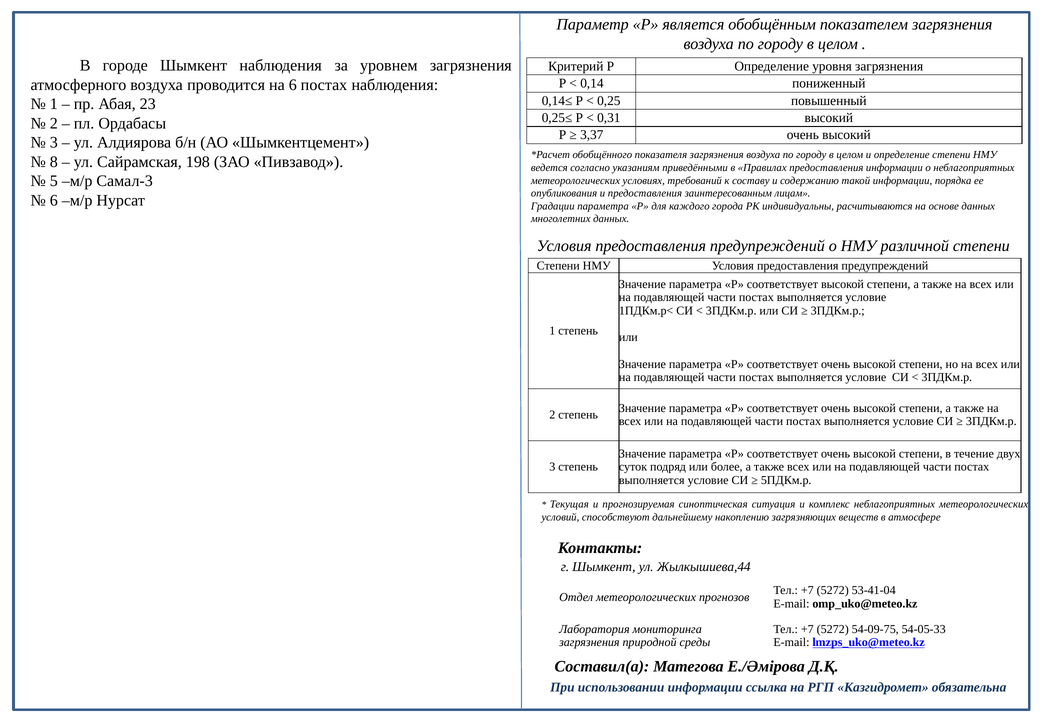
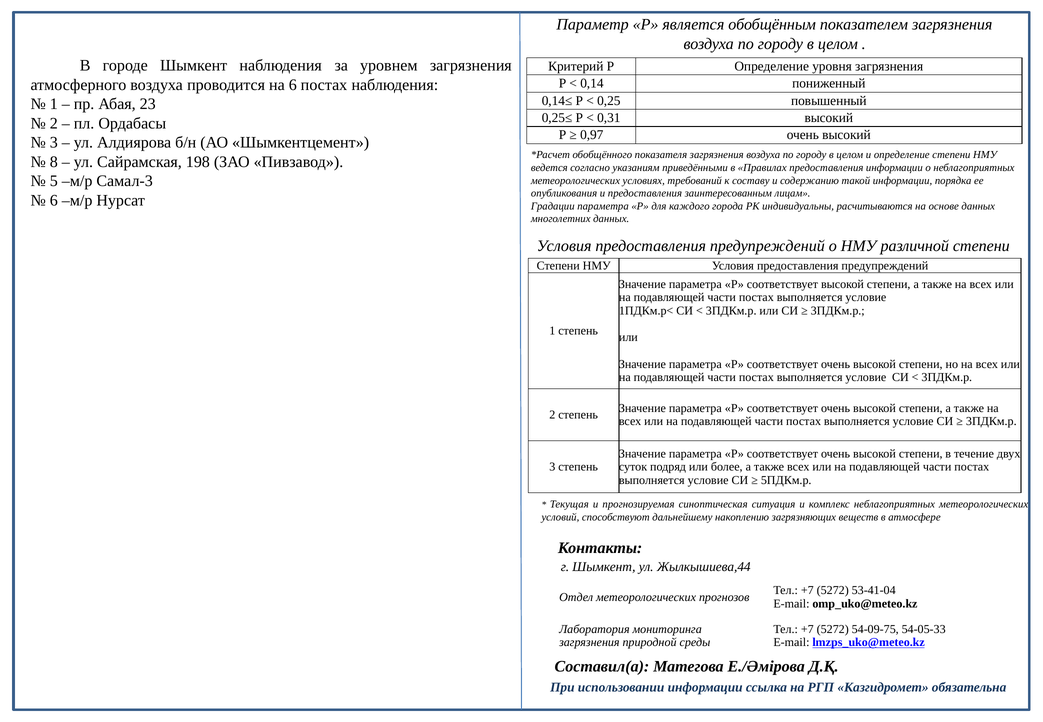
3,37: 3,37 -> 0,97 (592, 135)
